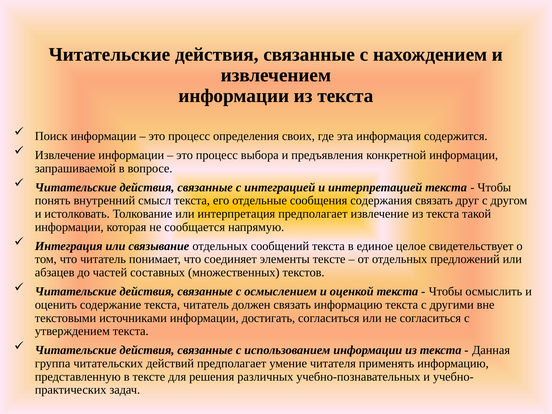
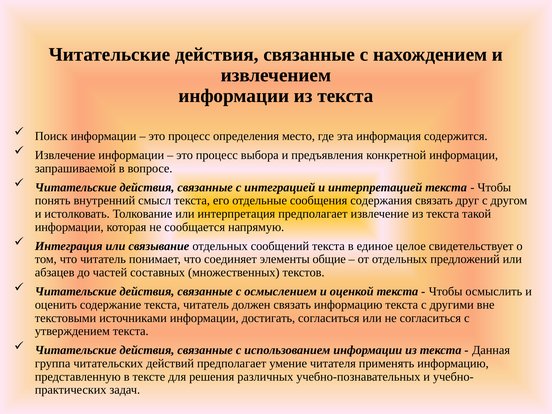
своих: своих -> место (298, 136)
элементы тексте: тексте -> общие (329, 259)
